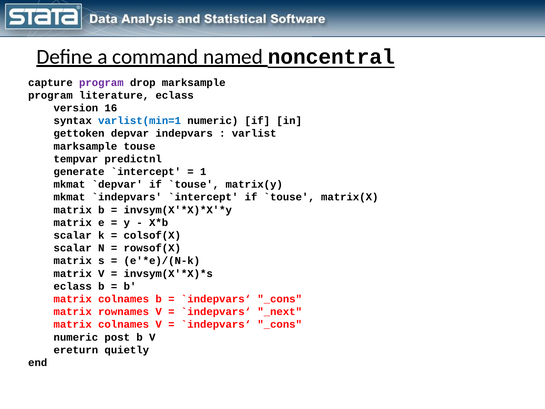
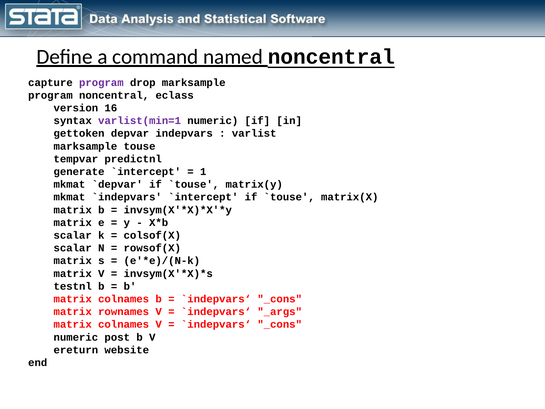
program literature: literature -> noncentral (114, 95)
varlist(min=1 colour: blue -> purple (140, 121)
eclass: eclass -> testnl (73, 286)
_next: _next -> _args (280, 312)
quietly: quietly -> website (127, 350)
